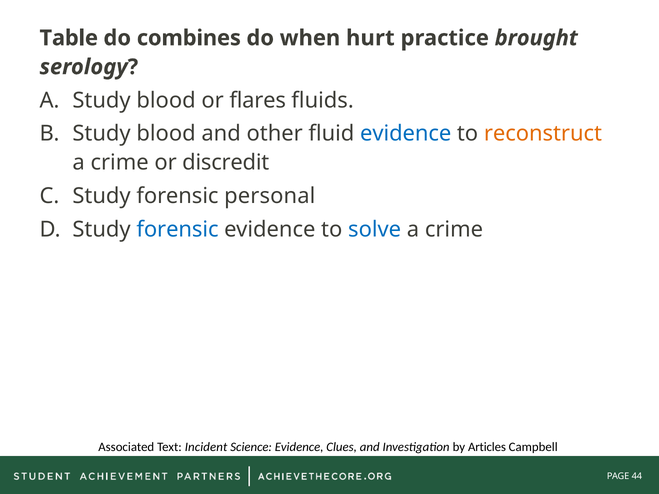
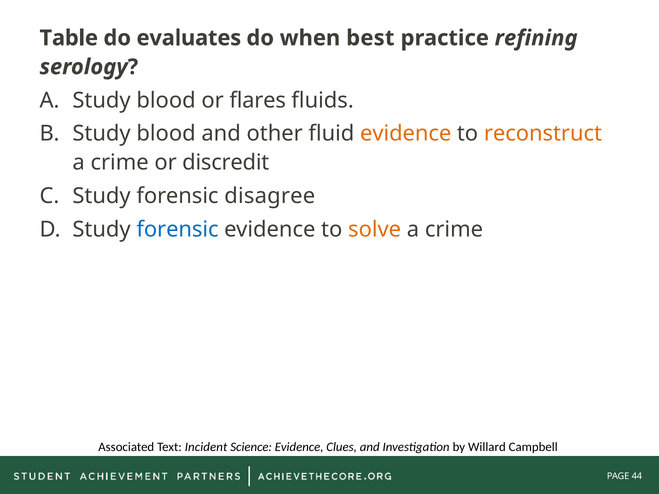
combines: combines -> evaluates (189, 38)
hurt: hurt -> best (370, 38)
brought: brought -> refining (536, 38)
evidence colour: blue -> orange (406, 134)
personal: personal -> disagree (270, 196)
solve colour: blue -> orange (375, 229)
Articles: Articles -> Willard (487, 447)
